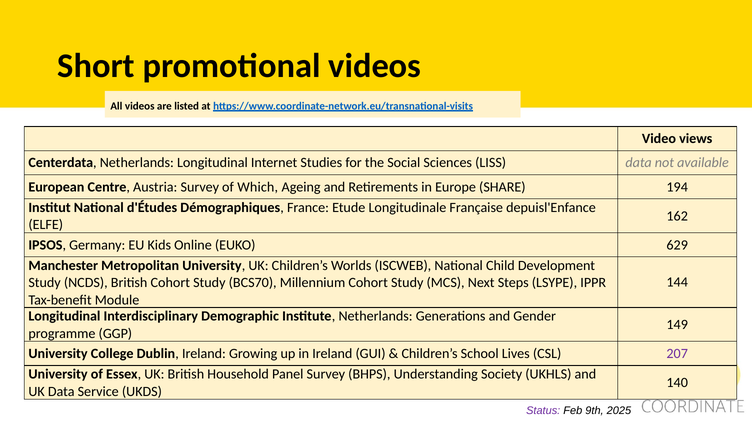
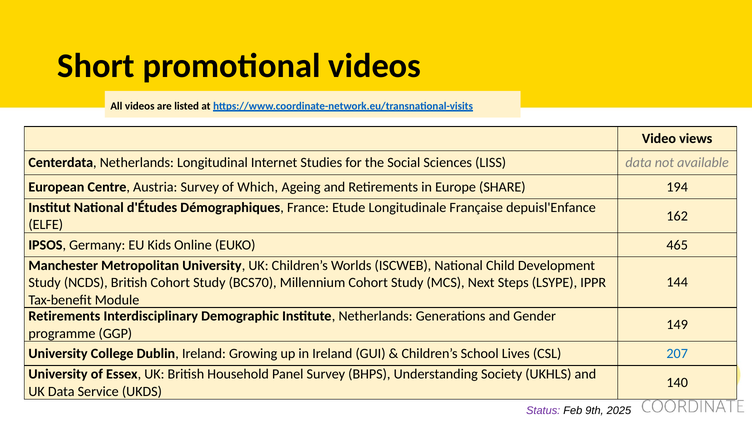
629: 629 -> 465 (677, 245)
Longitudinal: Longitudinal -> Retirements (64, 316)
207 colour: purple -> blue (677, 354)
